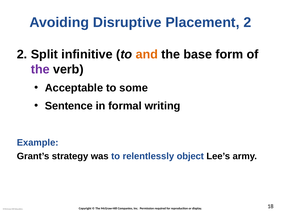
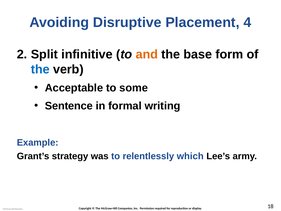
Placement 2: 2 -> 4 (247, 23)
the colour: purple -> blue (40, 69)
object: object -> which (190, 156)
